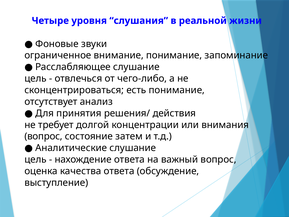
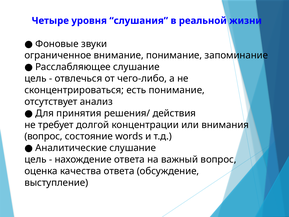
затем: затем -> words (129, 136)
